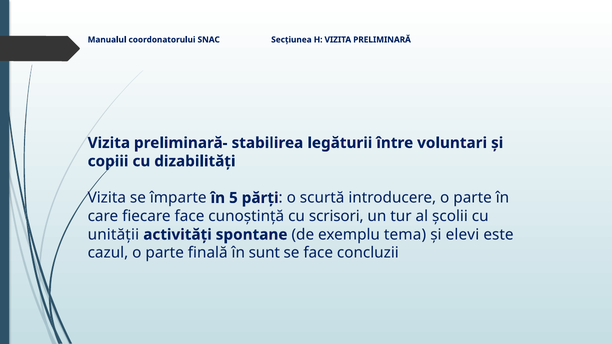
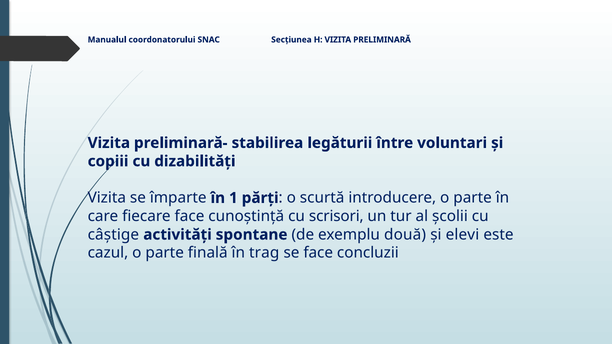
5: 5 -> 1 (233, 198)
unității: unității -> câștige (113, 235)
tema: tema -> două (405, 235)
sunt: sunt -> trag (264, 253)
